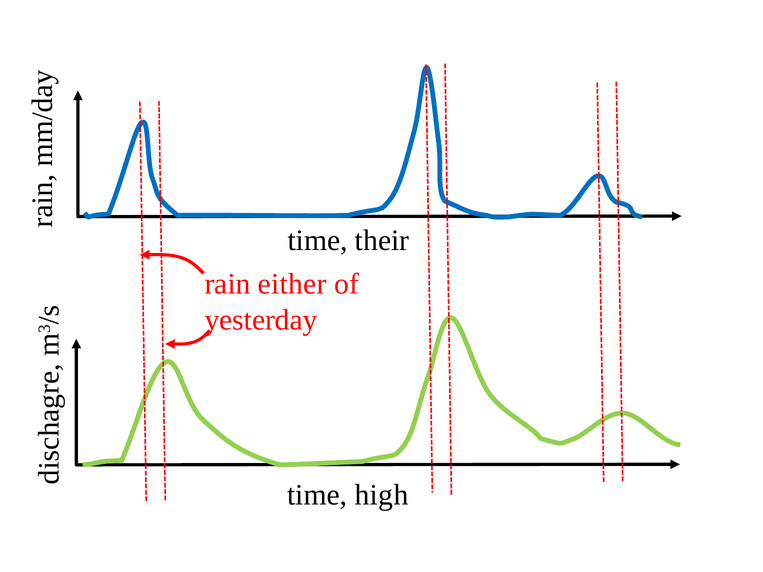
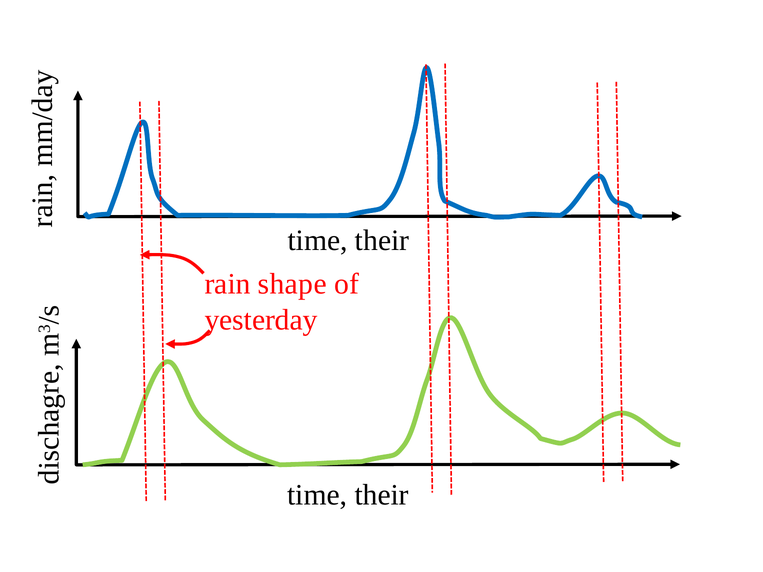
either: either -> shape (292, 284)
high: high -> their (382, 495)
